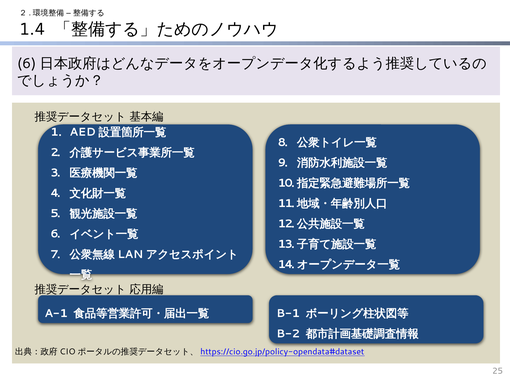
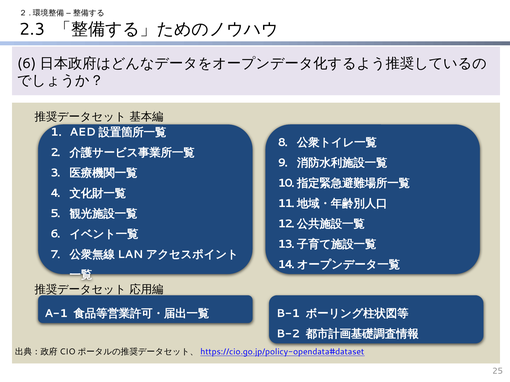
1.4: 1.4 -> 2.3 (32, 29)
